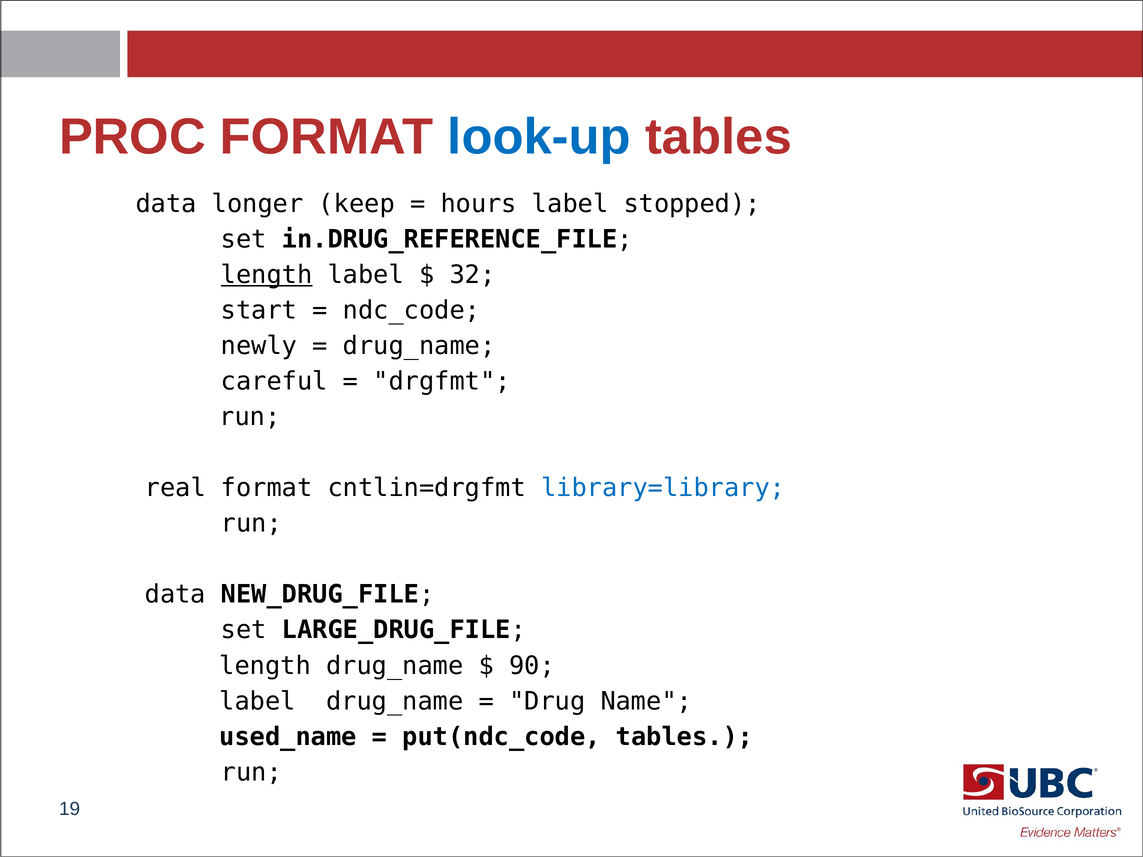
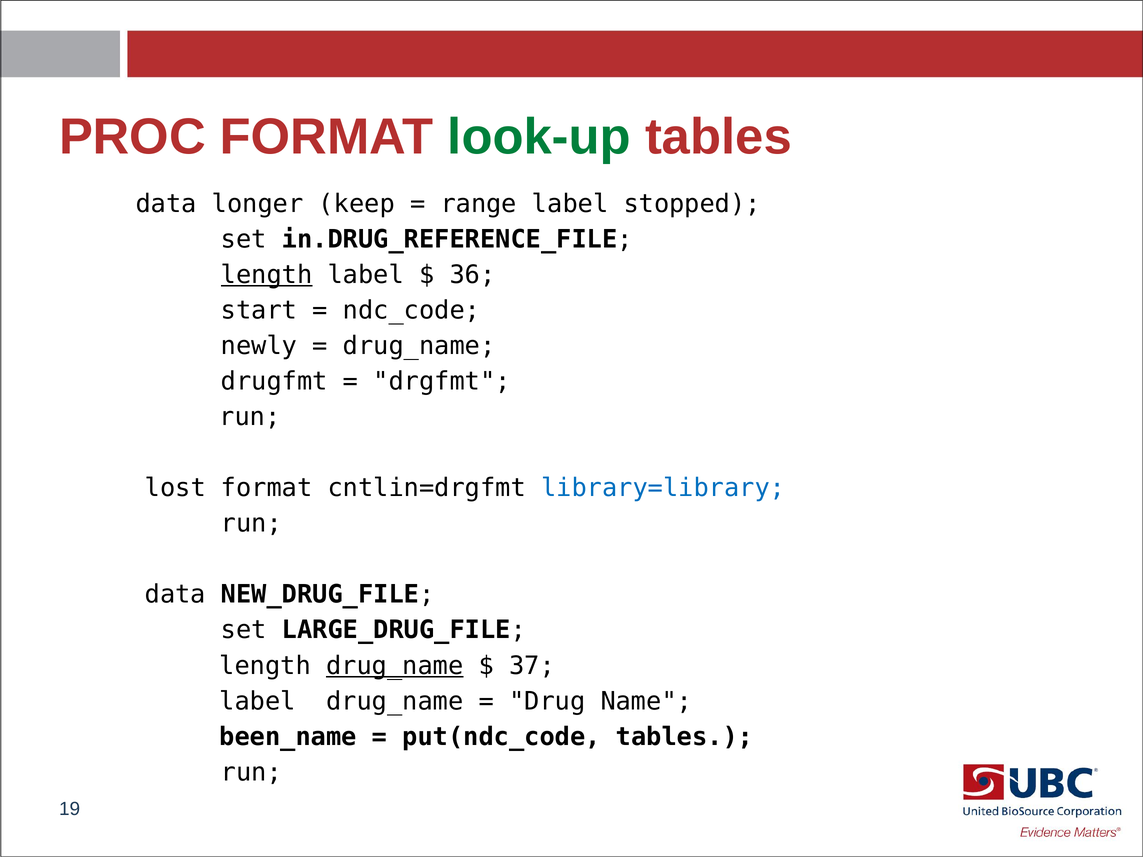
look-up colour: blue -> green (539, 137)
hours: hours -> range (479, 204)
32: 32 -> 36 (473, 275)
careful: careful -> drugfmt (274, 381)
real: real -> lost (175, 488)
drug_name underline: none -> present (395, 666)
90: 90 -> 37 (532, 666)
used_name: used_name -> been_name (288, 737)
